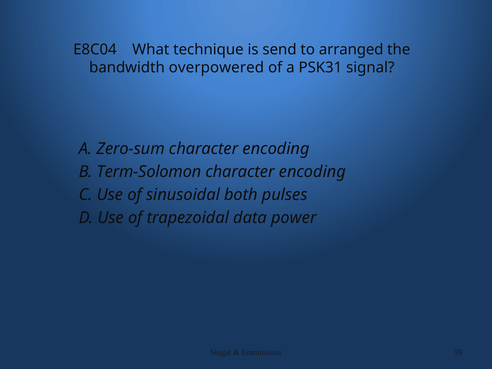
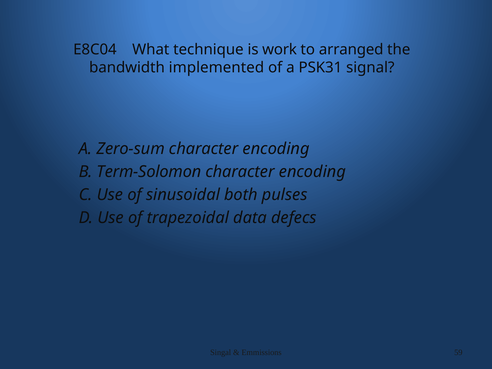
send: send -> work (280, 50)
overpowered: overpowered -> implemented (216, 68)
power: power -> defecs (294, 218)
